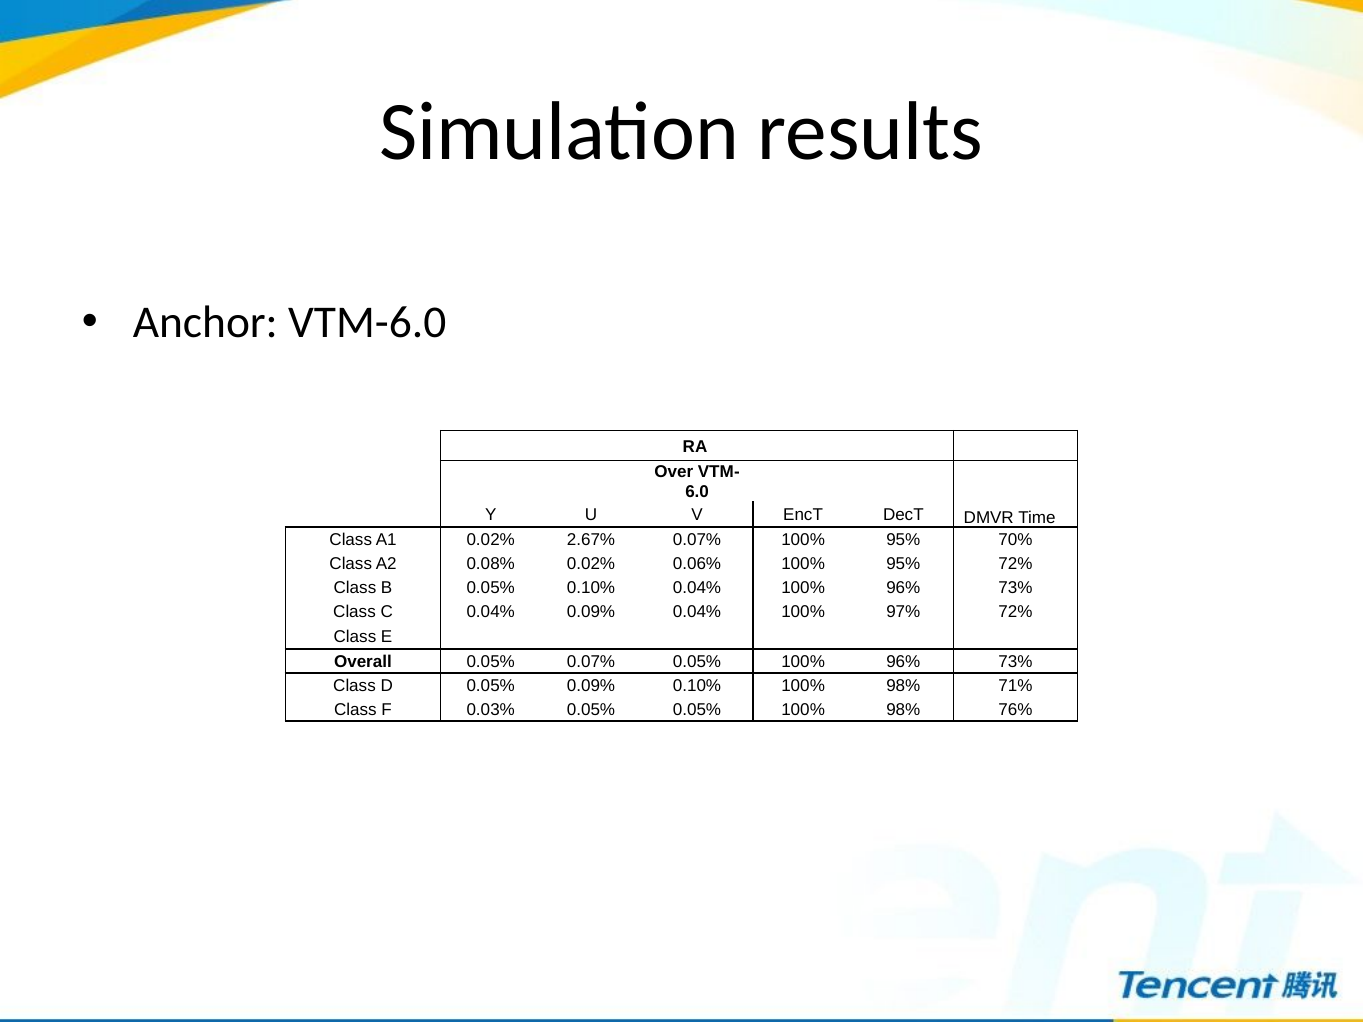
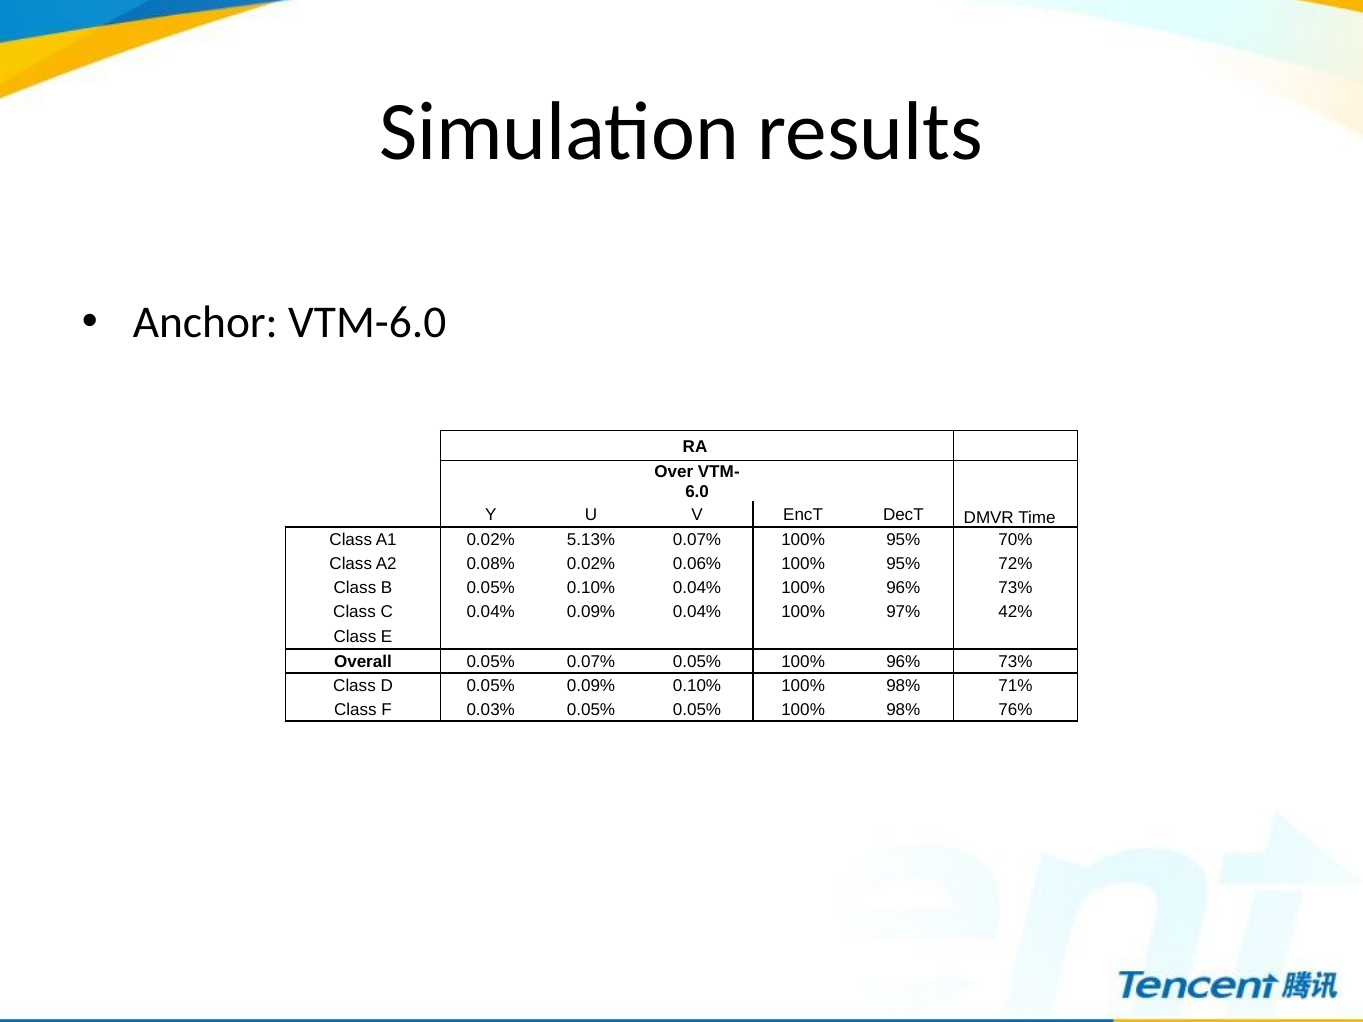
2.67%: 2.67% -> 5.13% (591, 540)
97% 72%: 72% -> 42% (1015, 612)
